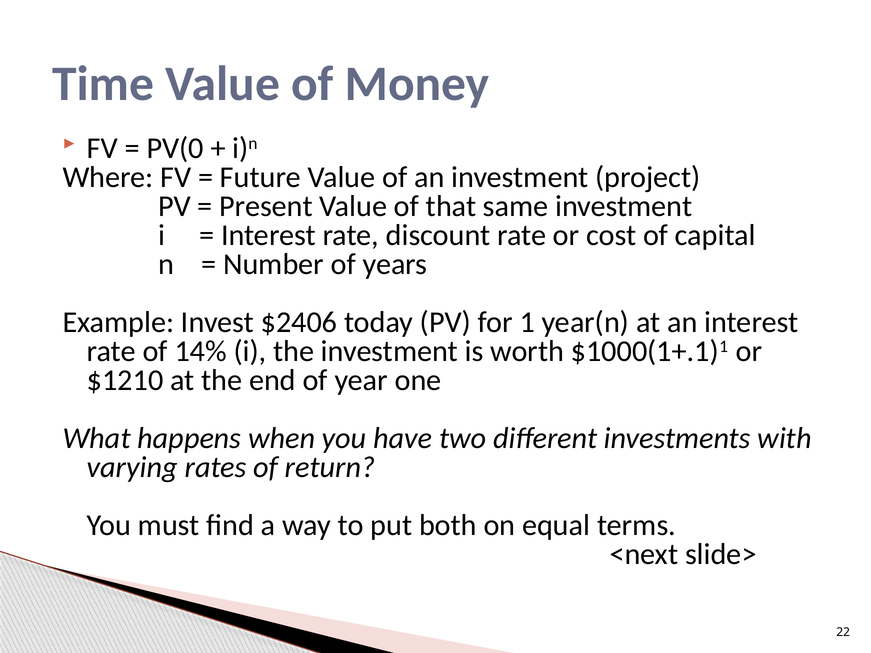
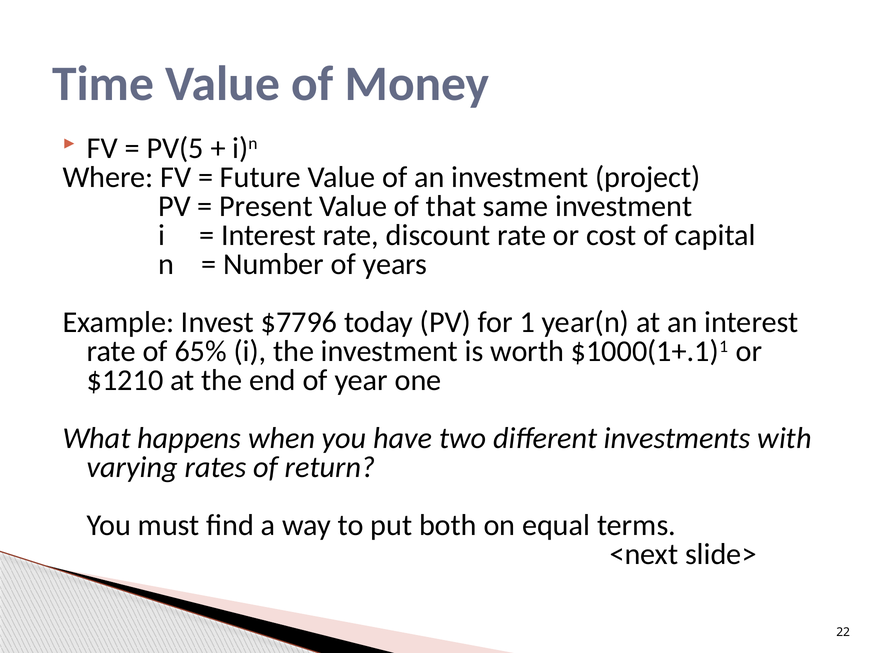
PV(0: PV(0 -> PV(5 (175, 148)
$2406: $2406 -> $7796 (299, 322)
14%: 14% -> 65% (201, 351)
